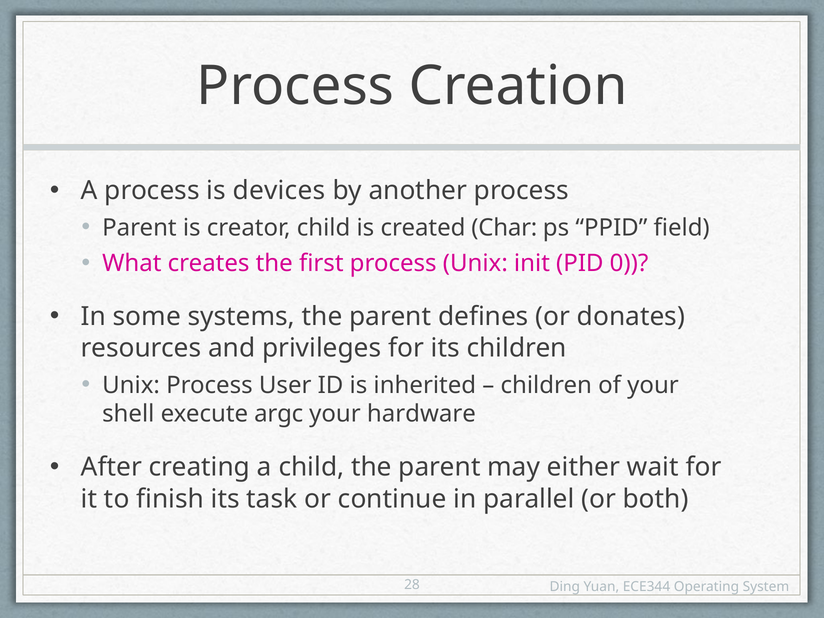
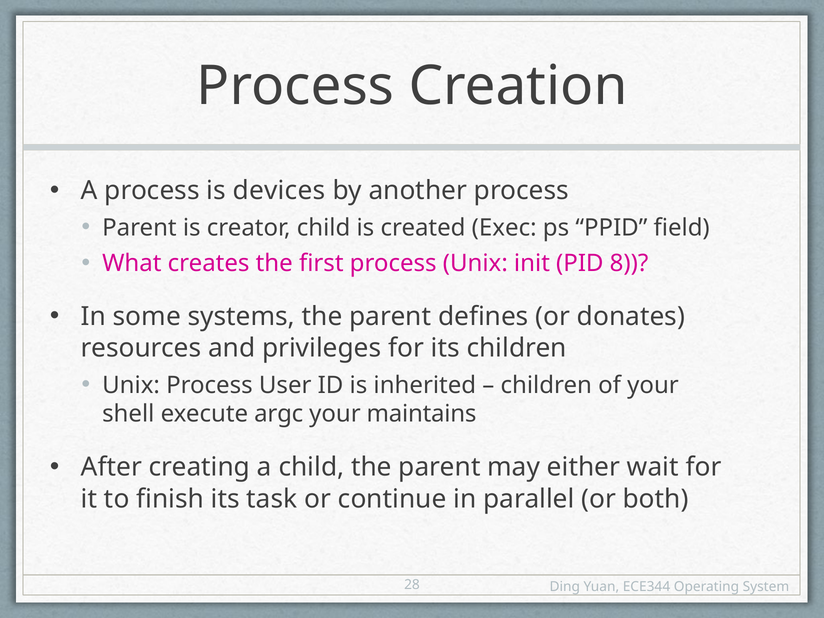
Char: Char -> Exec (504, 228)
0: 0 -> 8 (629, 263)
hardware: hardware -> maintains (422, 414)
